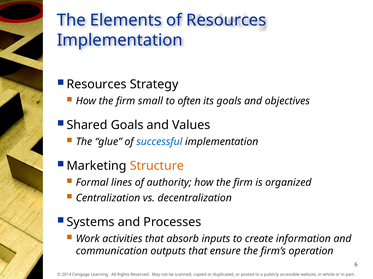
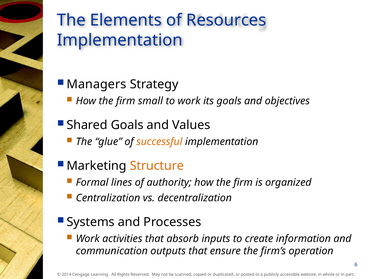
Resources: Resources -> Managers (96, 85)
to often: often -> work (189, 101)
successful colour: blue -> orange (159, 142)
